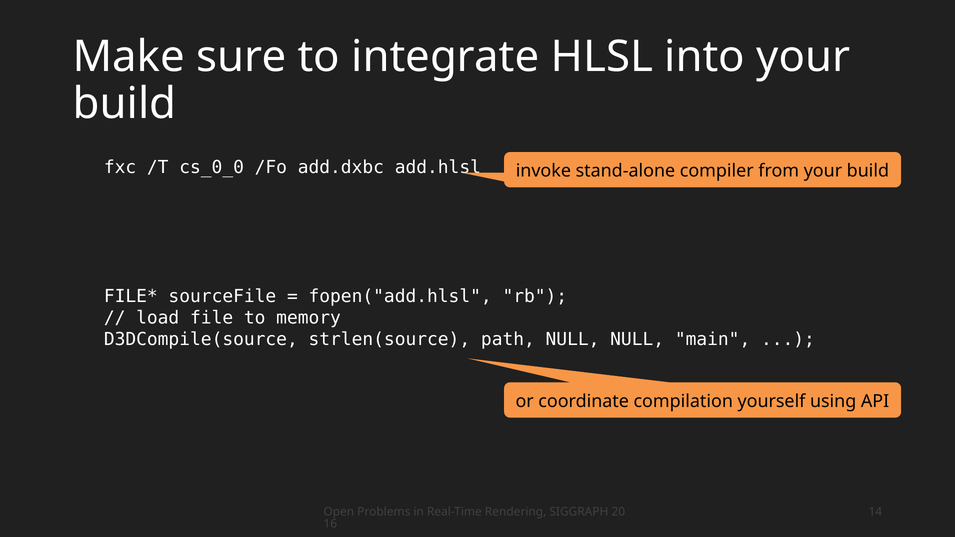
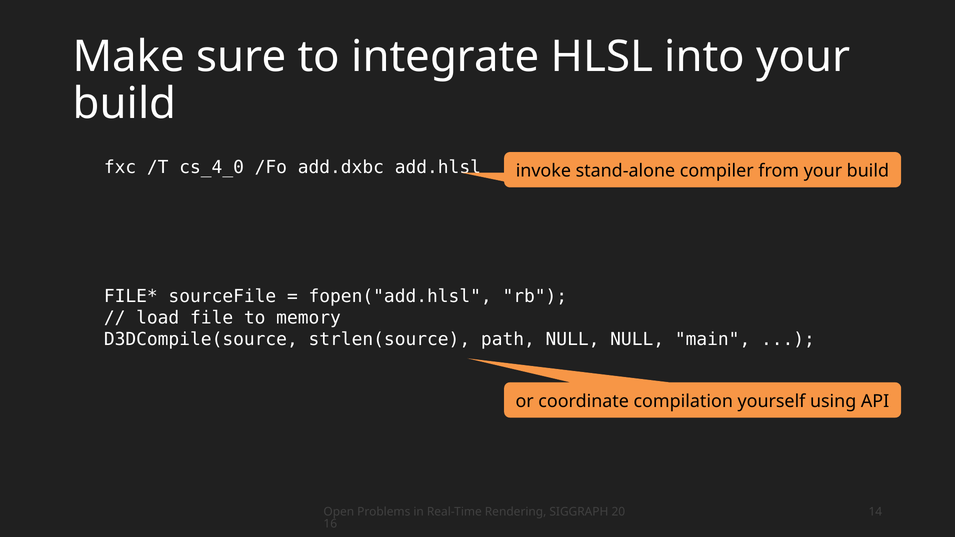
cs_0_0: cs_0_0 -> cs_4_0 (212, 168)
